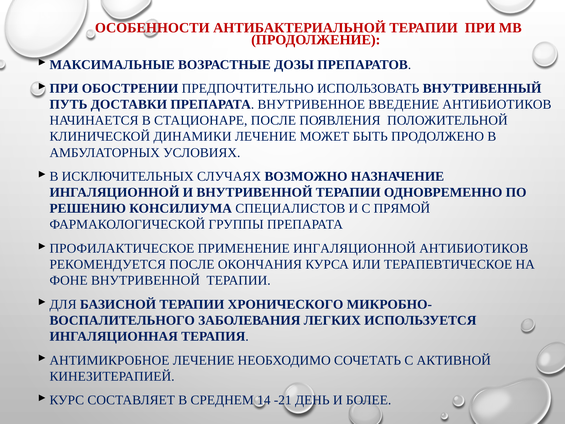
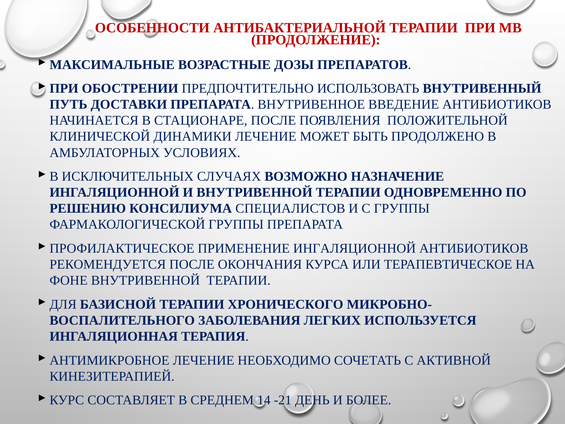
С ПРЯМОЙ: ПРЯМОЙ -> ГРУППЫ (402, 208)
